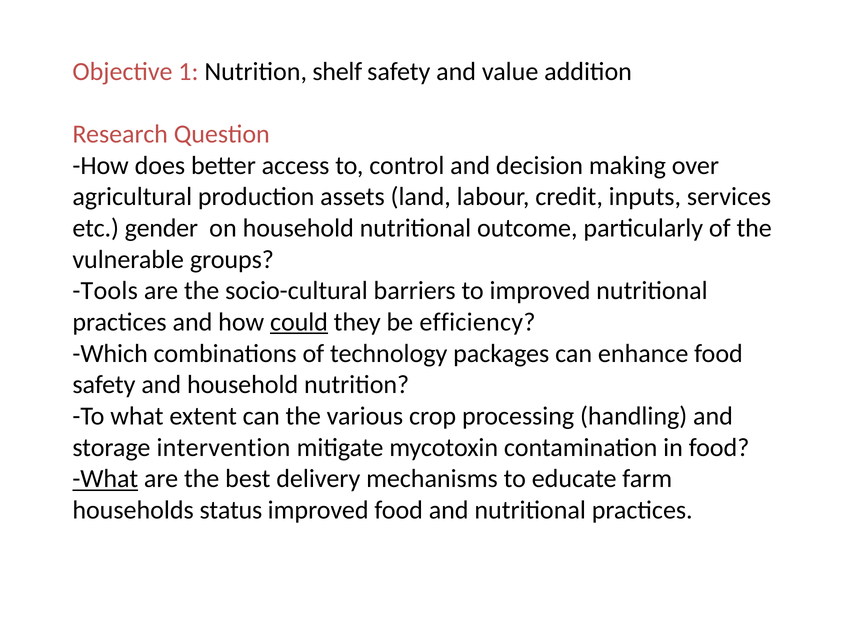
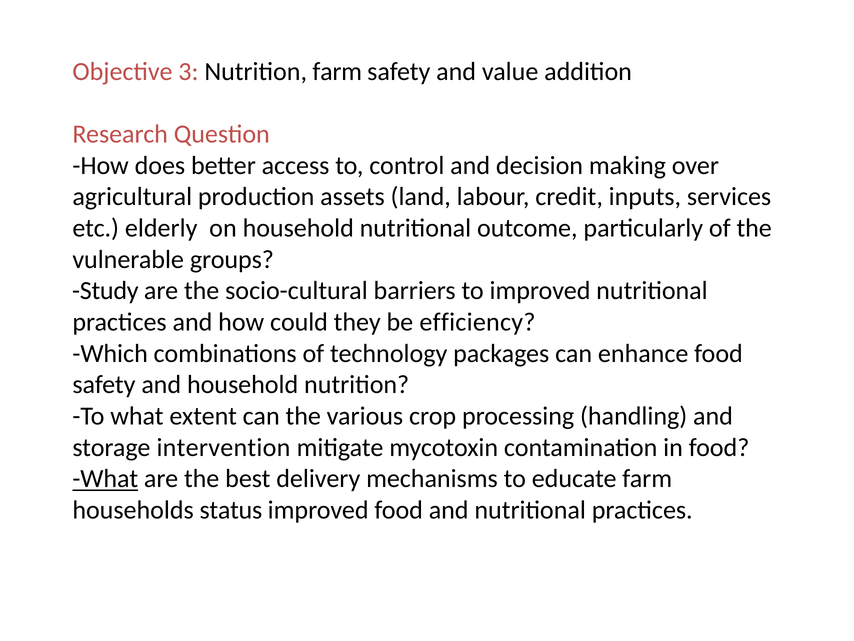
1: 1 -> 3 (188, 72)
Nutrition shelf: shelf -> farm (337, 72)
gender: gender -> elderly (161, 228)
Tools: Tools -> Study (105, 291)
could underline: present -> none (299, 322)
